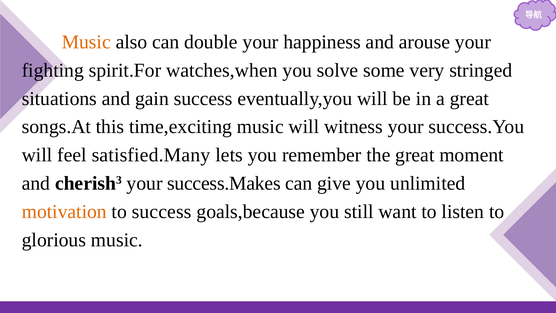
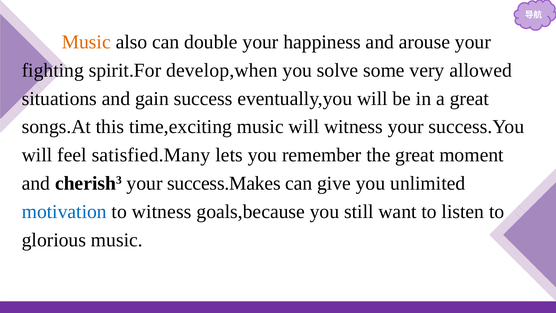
watches,when: watches,when -> develop,when (222, 70)
stringed: stringed -> allowed (481, 70)
motivation colour: orange -> blue (64, 211)
to success: success -> witness (162, 211)
